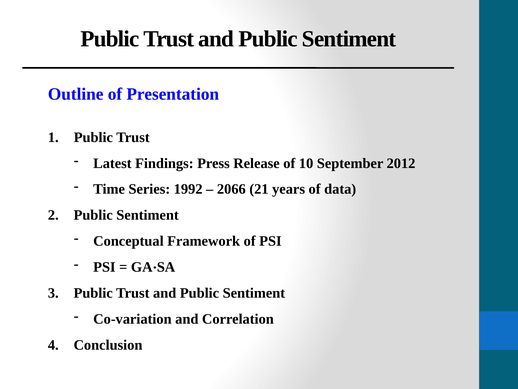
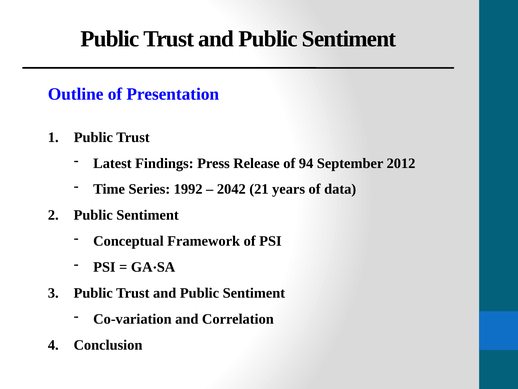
10: 10 -> 94 (306, 163)
2066: 2066 -> 2042 (231, 189)
